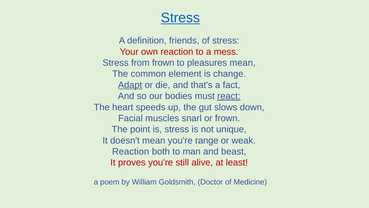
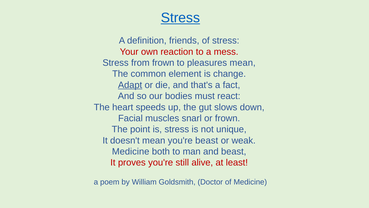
react underline: present -> none (229, 96)
you're range: range -> beast (207, 140)
Reaction: Reaction -> Medicine (131, 151)
